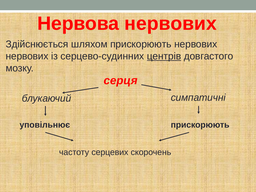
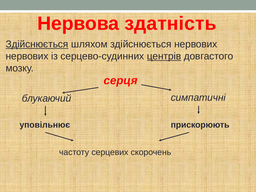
Нервова нервових: нервових -> здатність (170, 24)
Здійснюється underline: none -> present (37, 44)
шляхом прискорюють: прискорюють -> здійснюється (141, 44)
